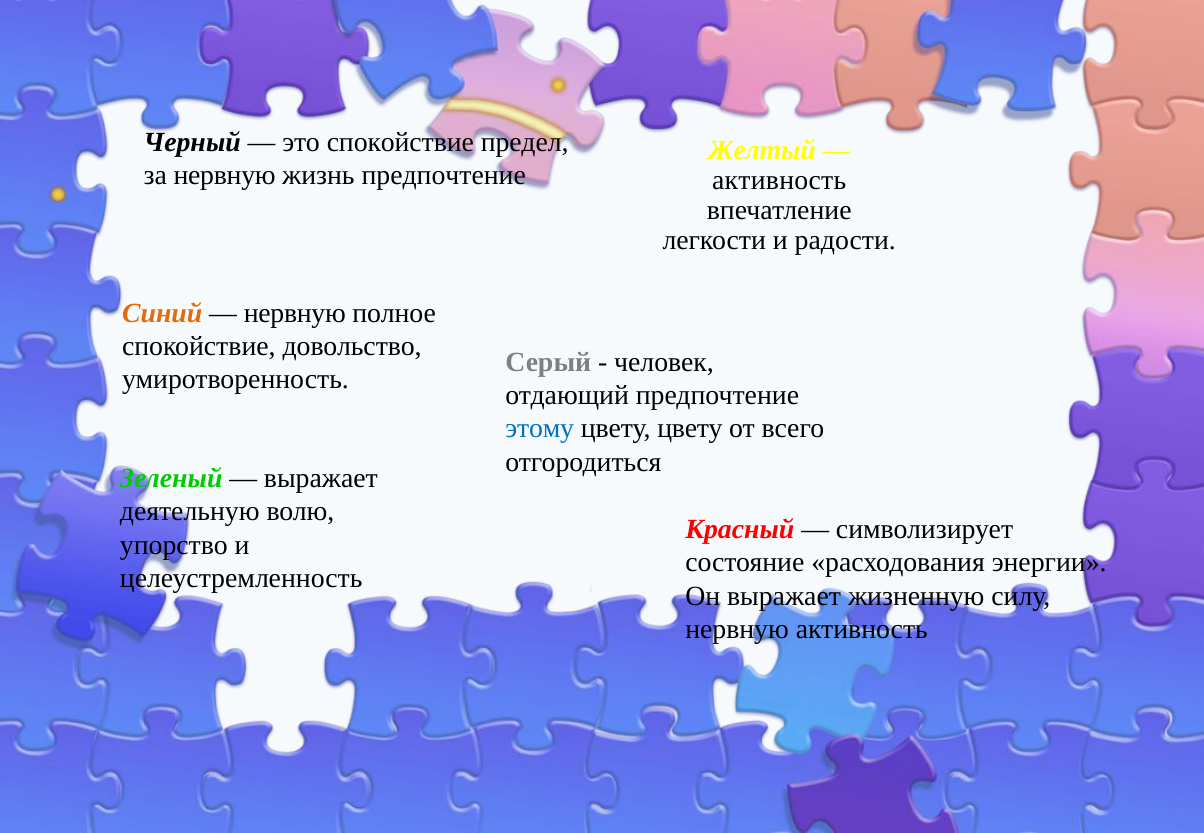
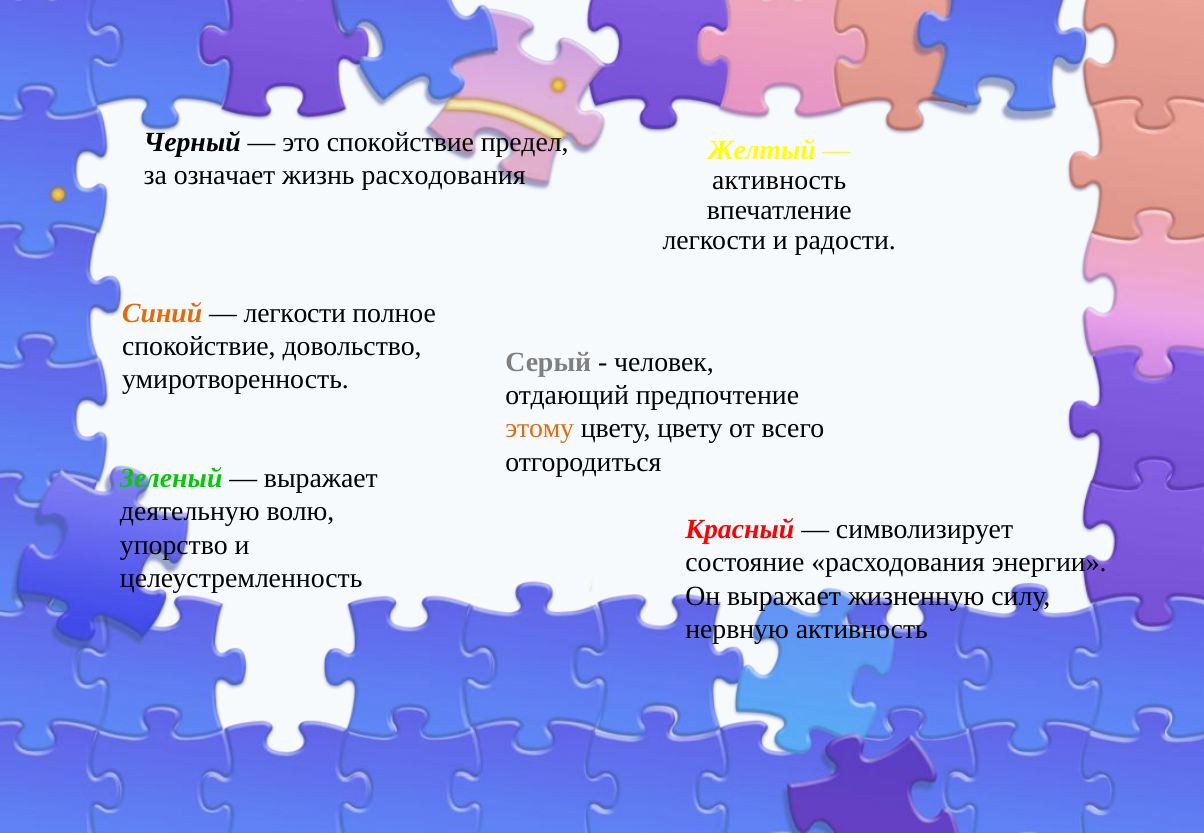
за нервную: нервную -> означает (225, 176)
жизнь предпочтение: предпочтение -> расходования (444, 176)
нервную: нервную -> легкости (295, 313)
этому colour: blue -> orange (540, 429)
